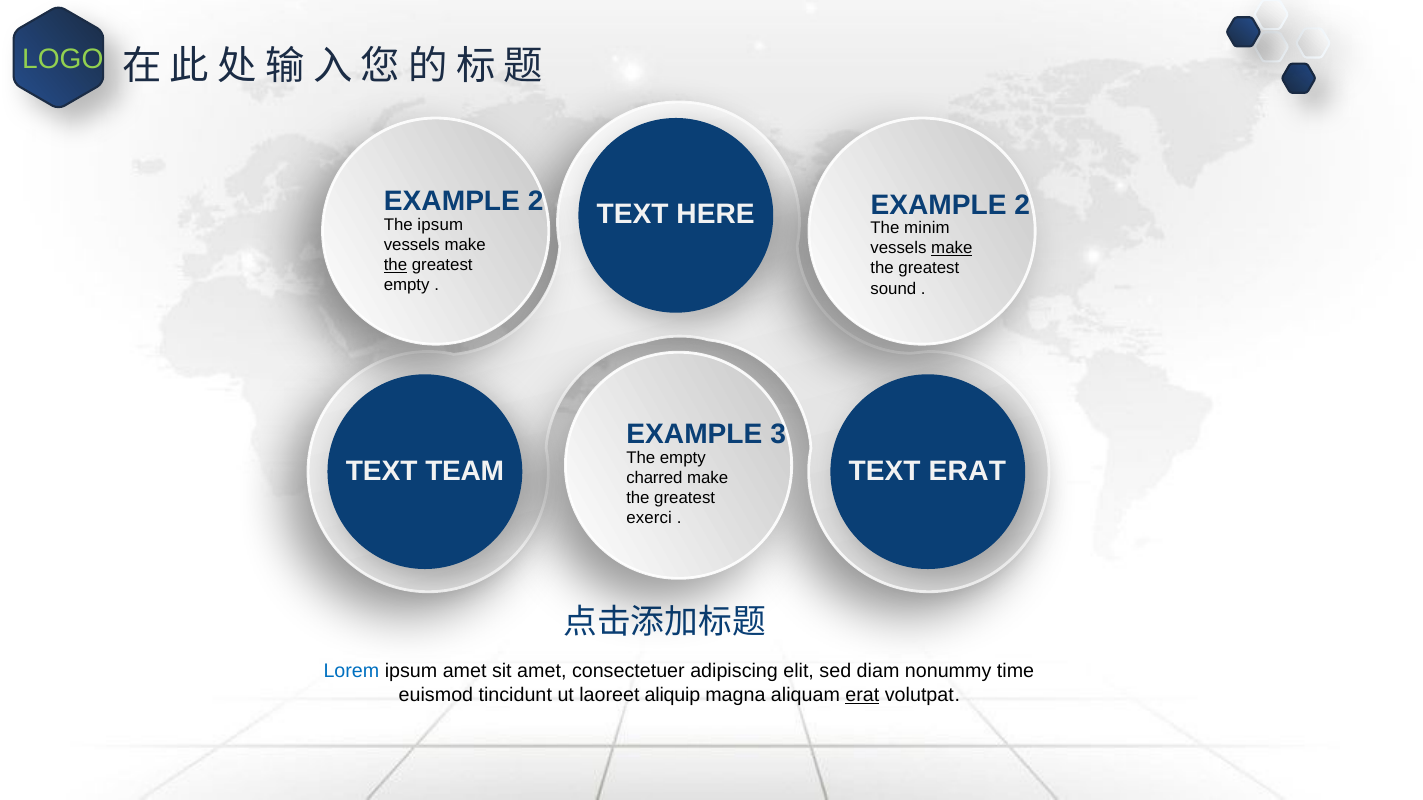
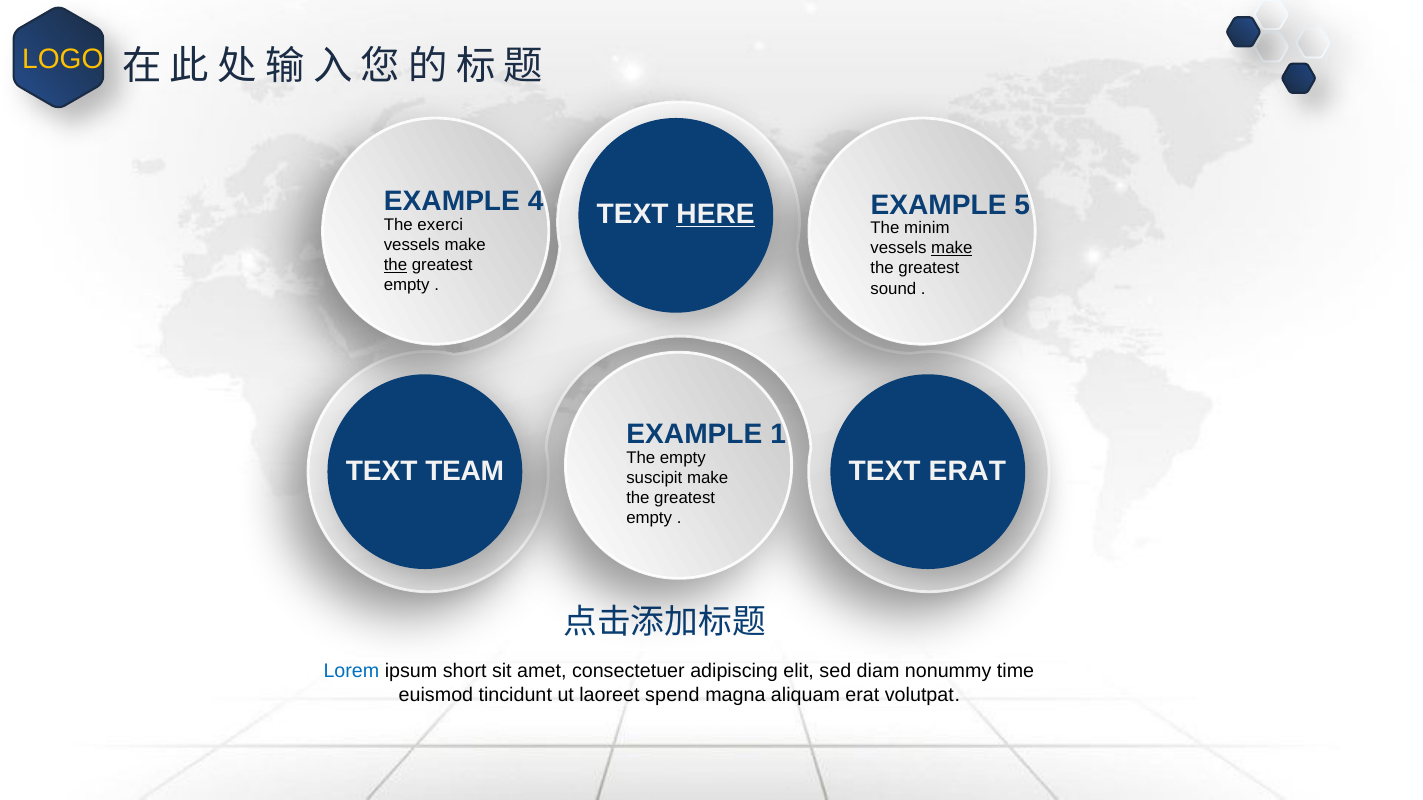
LOGO colour: light green -> yellow (63, 59)
2: 2 -> 4 (536, 202)
2: 2 -> 5 (1022, 205)
HERE underline: none -> present (716, 215)
The ipsum: ipsum -> exerci (440, 225)
3: 3 -> 1 (778, 435)
charred: charred -> suscipit (654, 478)
exerci: exerci -> empty (649, 519)
ipsum amet: amet -> short (465, 671)
aliquip: aliquip -> spend (672, 695)
erat underline: present -> none (862, 695)
